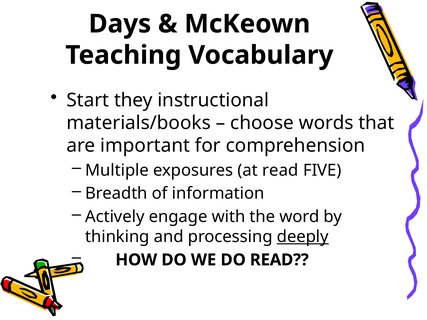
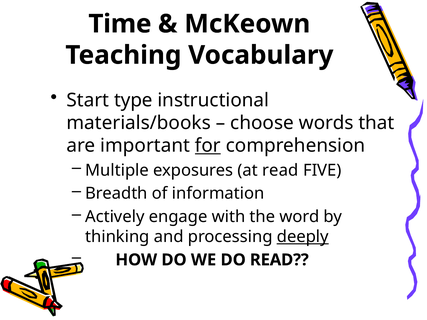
Days: Days -> Time (120, 24)
they: they -> type (133, 100)
for underline: none -> present (208, 146)
